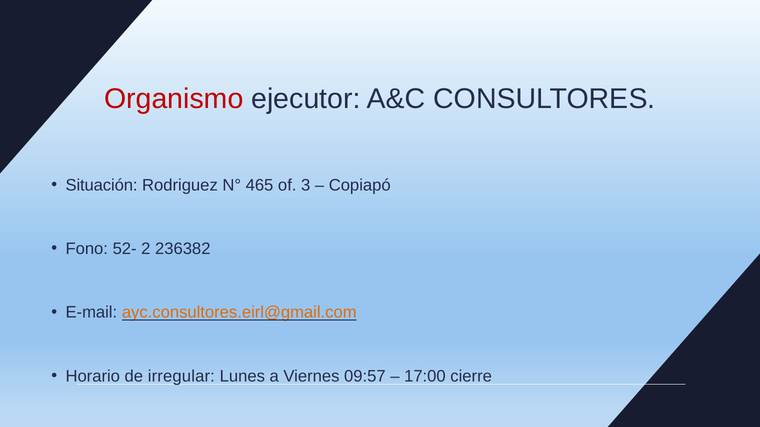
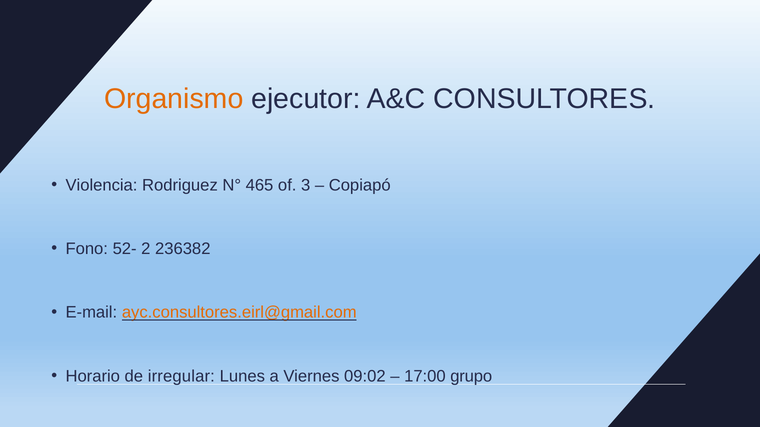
Organismo colour: red -> orange (174, 99)
Situación: Situación -> Violencia (102, 186)
09:57: 09:57 -> 09:02 (365, 377)
cierre: cierre -> grupo (471, 377)
